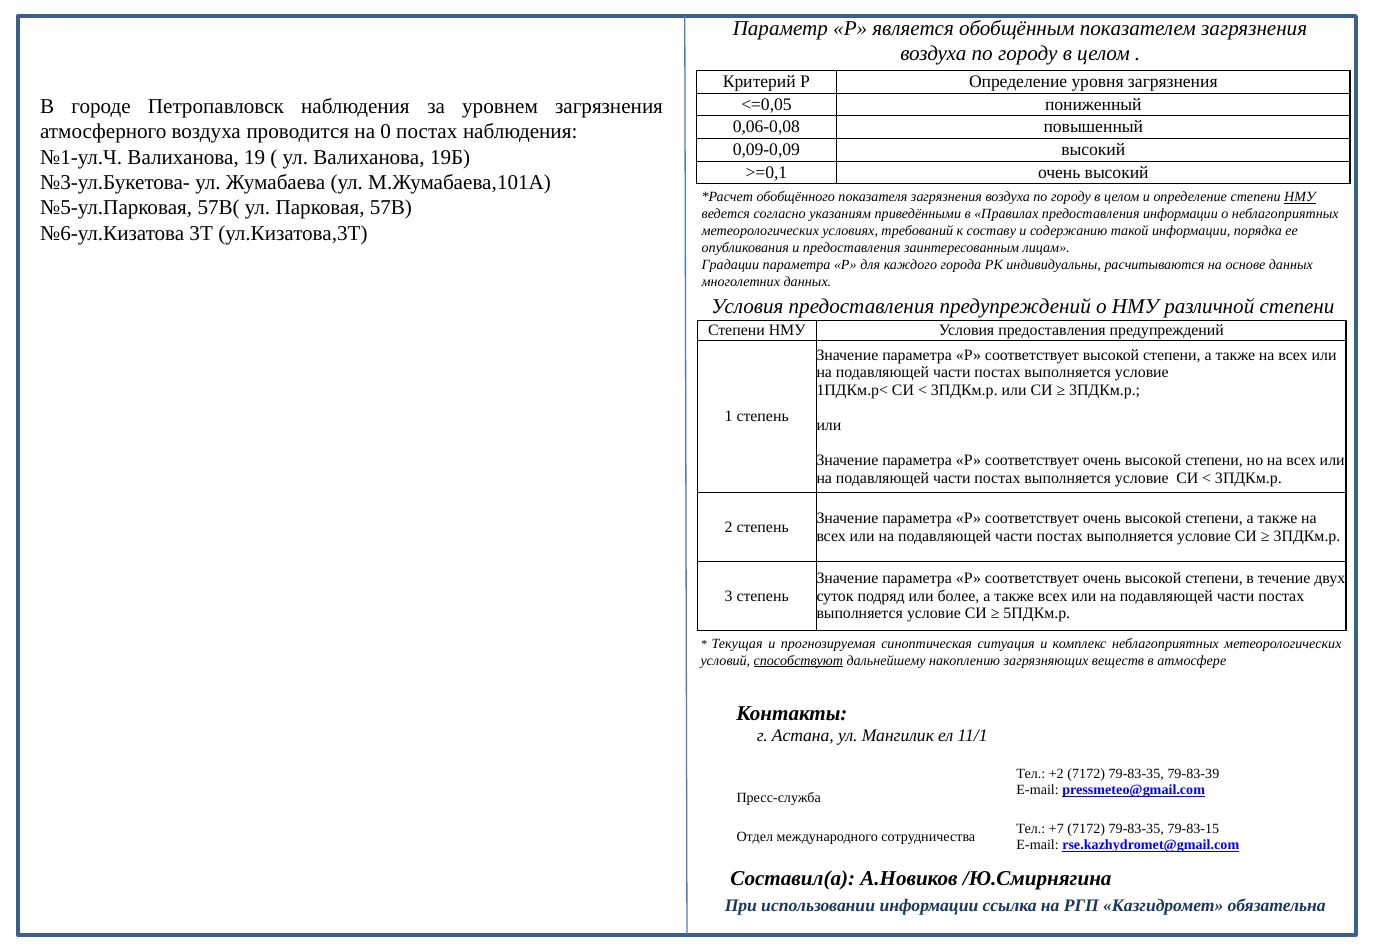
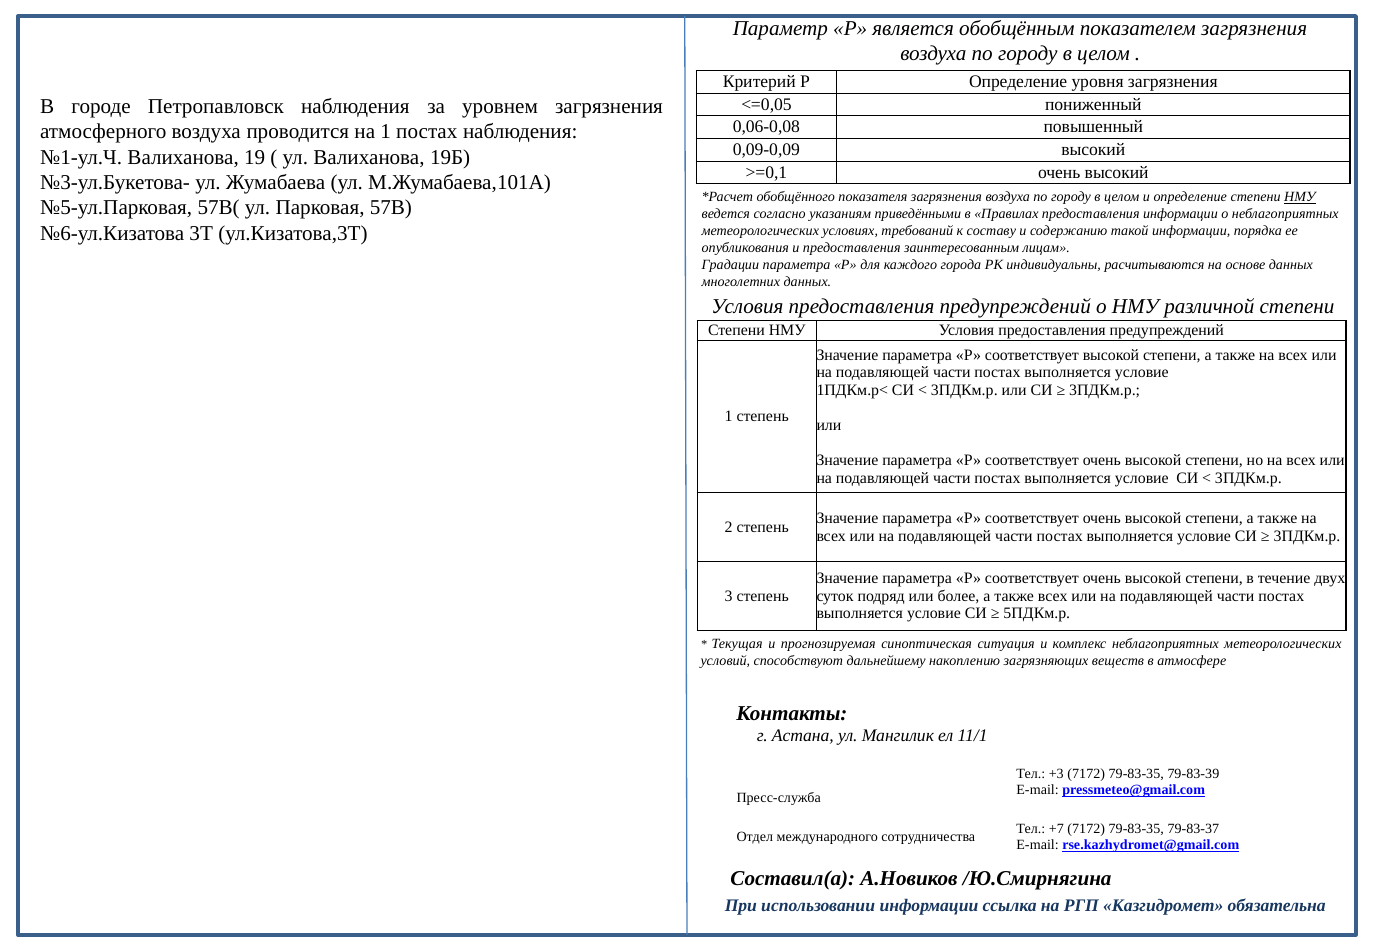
на 0: 0 -> 1 (386, 132)
способствуют underline: present -> none (798, 661)
+2: +2 -> +3 (1056, 774)
79-83-15: 79-83-15 -> 79-83-37 (1193, 829)
